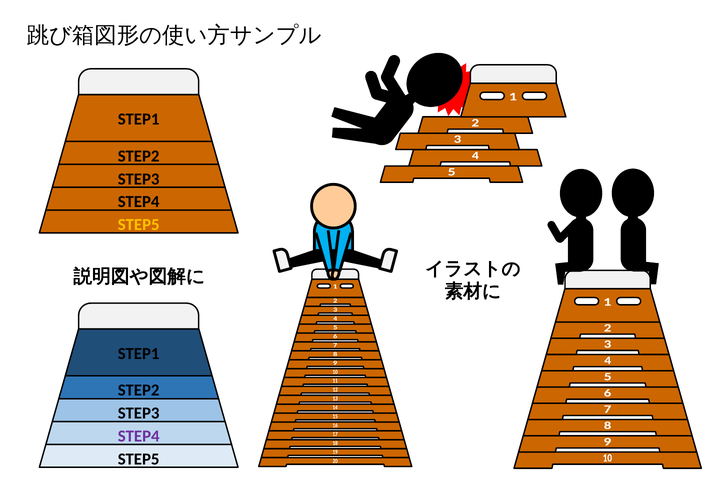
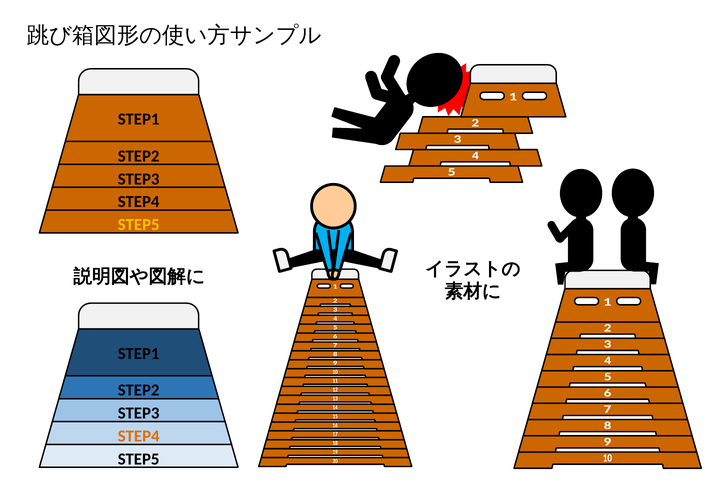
STEP4 colour: purple -> orange (139, 436)
